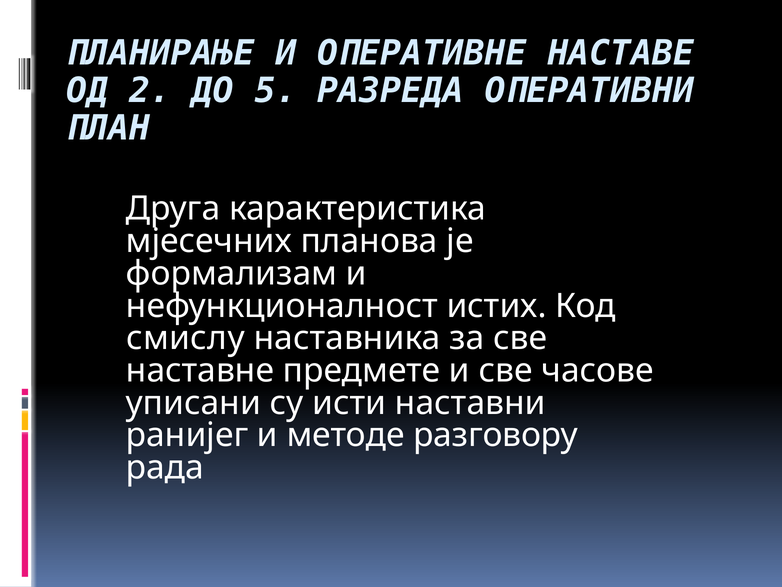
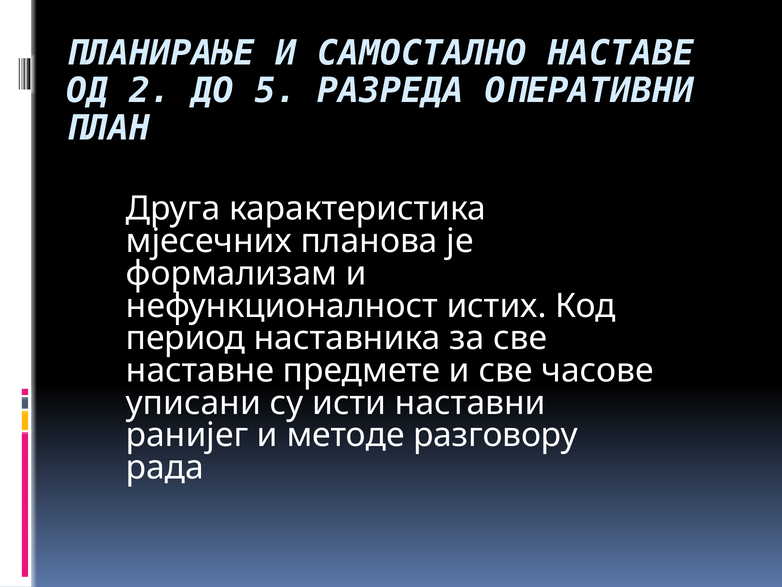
ОПЕРАТИВНЕ: ОПЕРАТИВНЕ -> САМОСТАЛНО (422, 53)
смислу: смислу -> период (186, 338)
